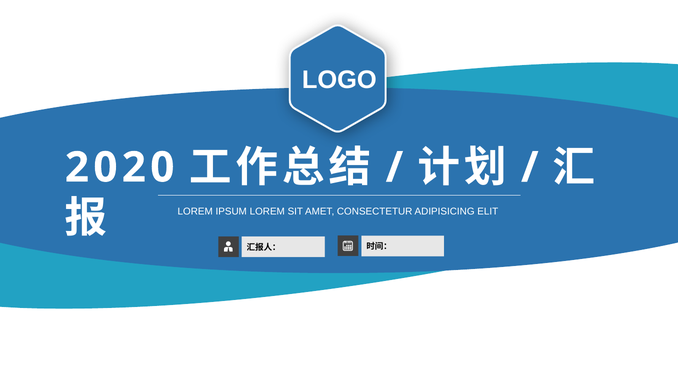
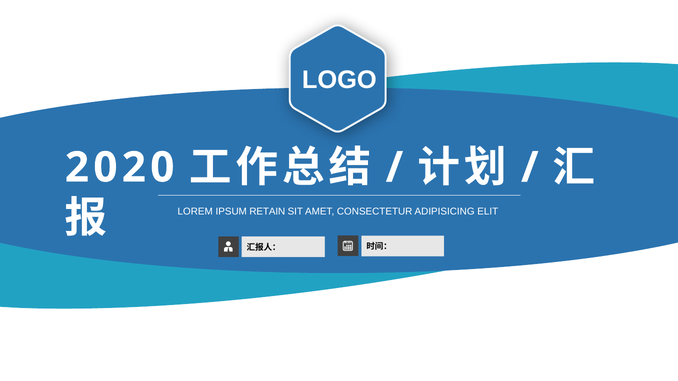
IPSUM LOREM: LOREM -> RETAIN (267, 212)
